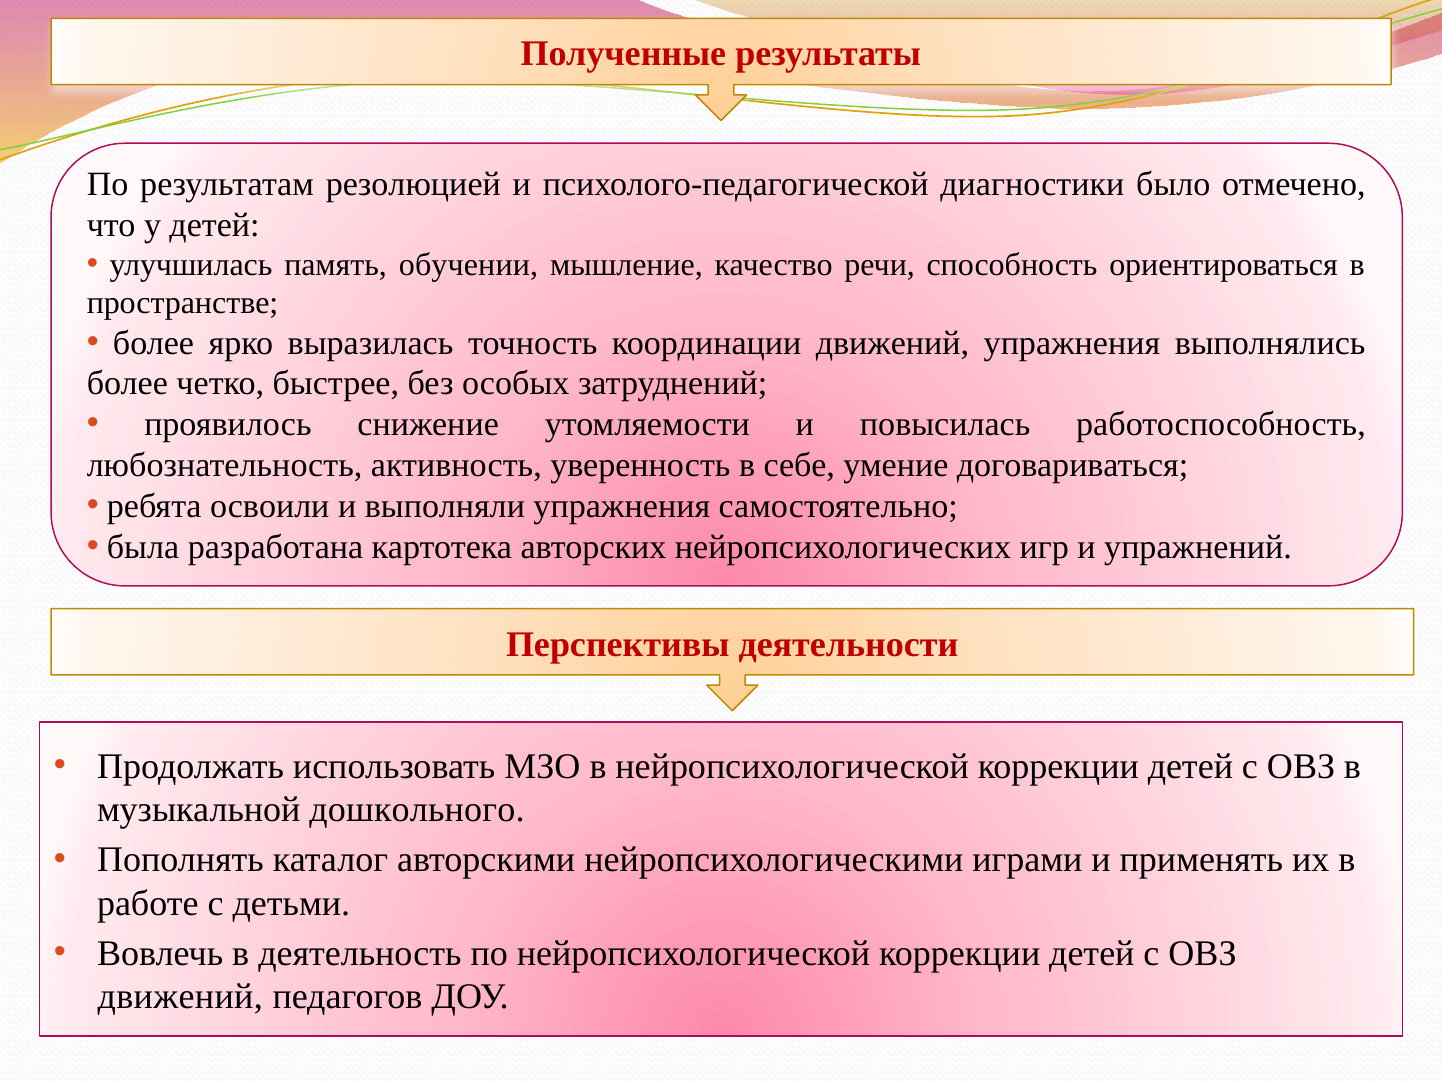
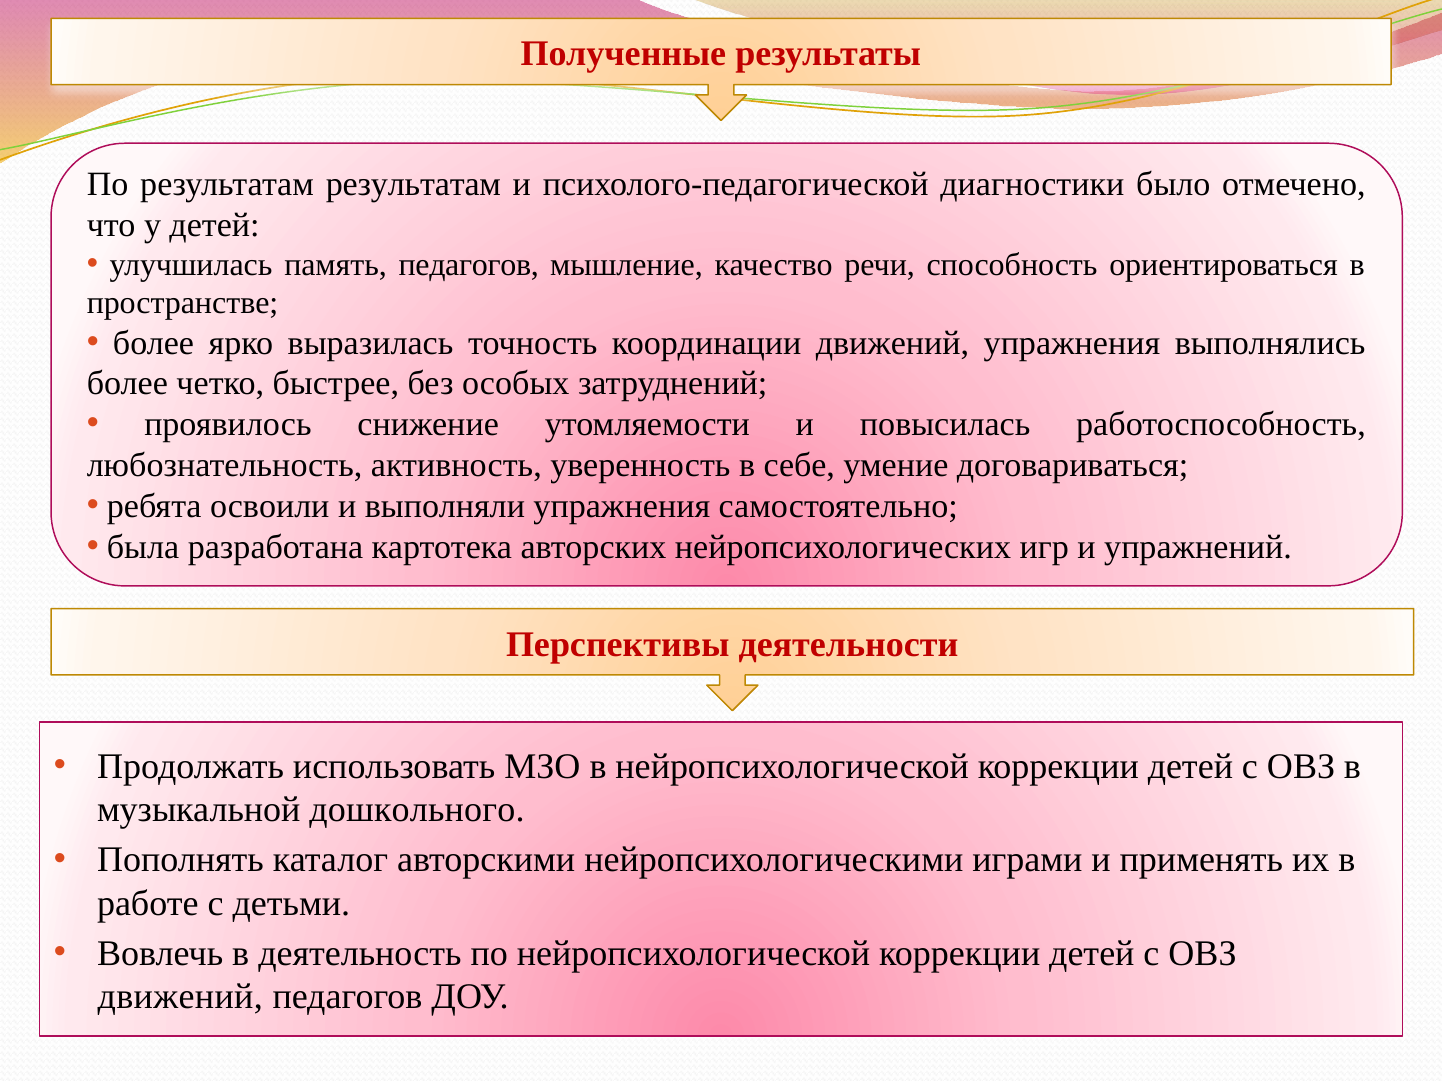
результатам резолюцией: резолюцией -> результатам (413, 184)
память обучении: обучении -> педагогов (469, 265)
